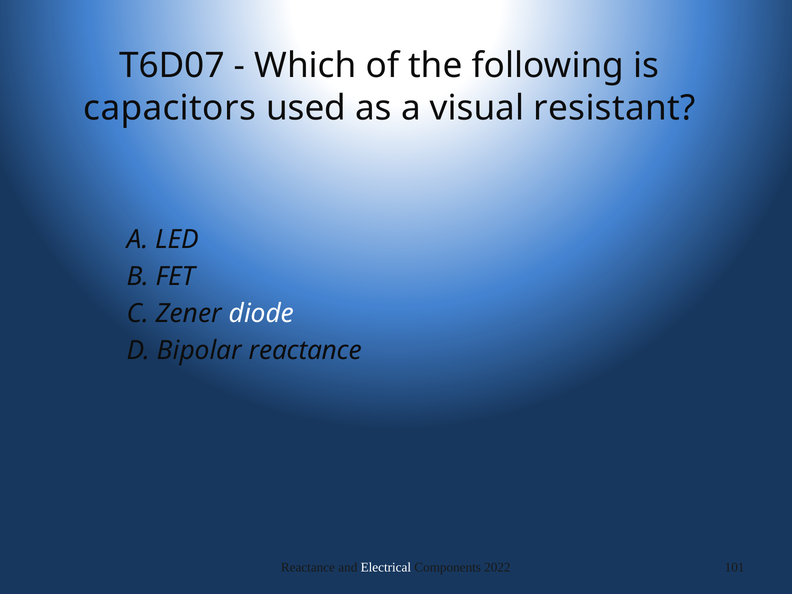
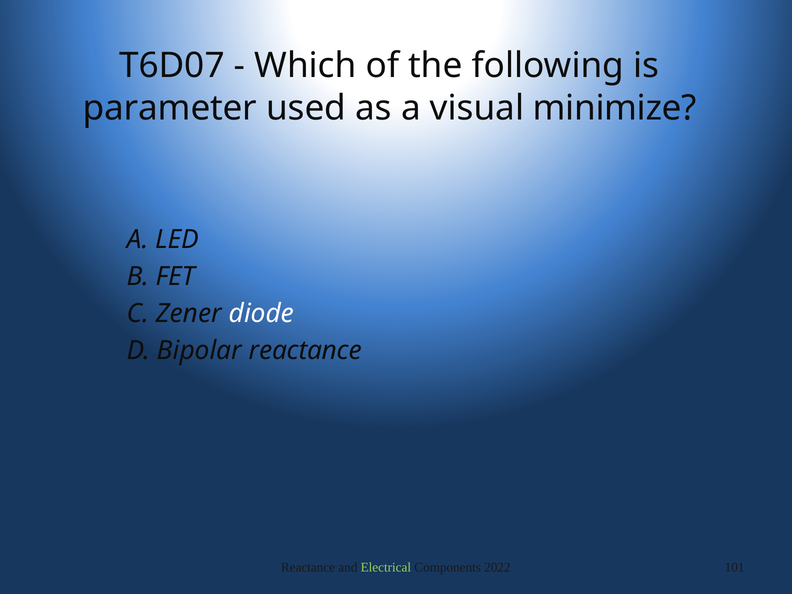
capacitors: capacitors -> parameter (170, 108)
resistant: resistant -> minimize (615, 108)
Electrical colour: white -> light green (386, 567)
